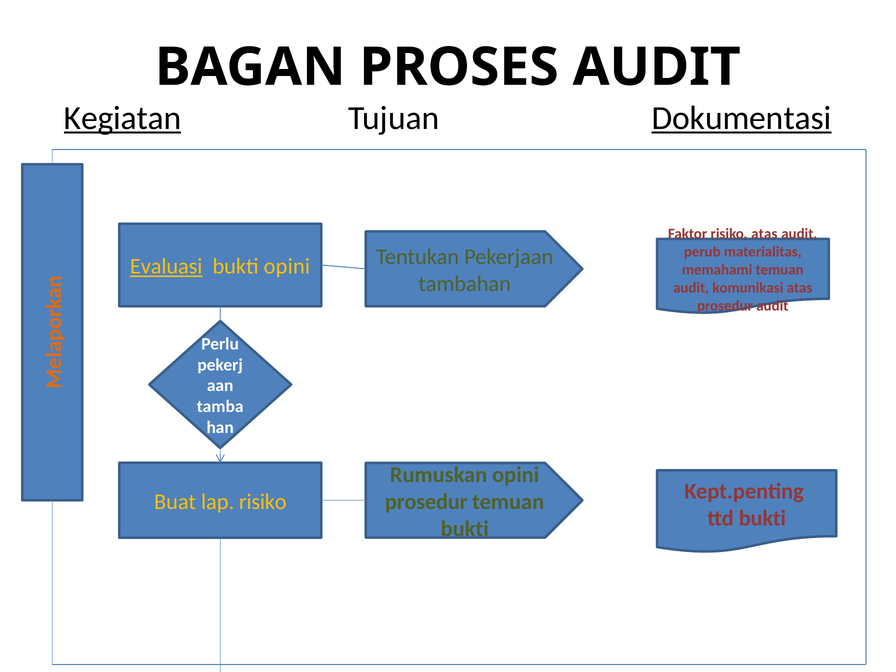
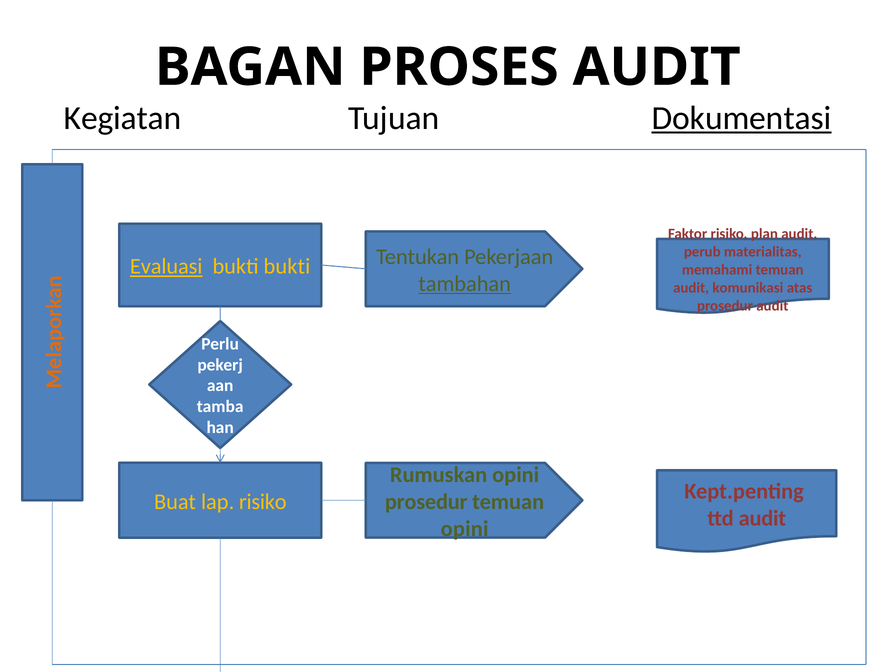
Kegiatan underline: present -> none (123, 118)
risiko atas: atas -> plan (764, 234)
bukti opini: opini -> bukti (287, 267)
tambahan underline: none -> present (465, 284)
ttd bukti: bukti -> audit (762, 518)
bukti: bukti -> opini (465, 529)
